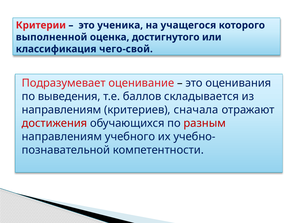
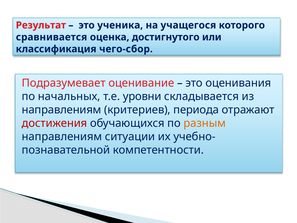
Критерии: Критерии -> Результат (41, 25)
выполненной: выполненной -> сравнивается (51, 37)
чего-свой: чего-свой -> чего-сбор (126, 49)
выведения: выведения -> начальных (69, 96)
баллов: баллов -> уровни (142, 96)
сначала: сначала -> периода (196, 110)
разным colour: red -> orange (205, 123)
учебного: учебного -> ситуации (130, 136)
